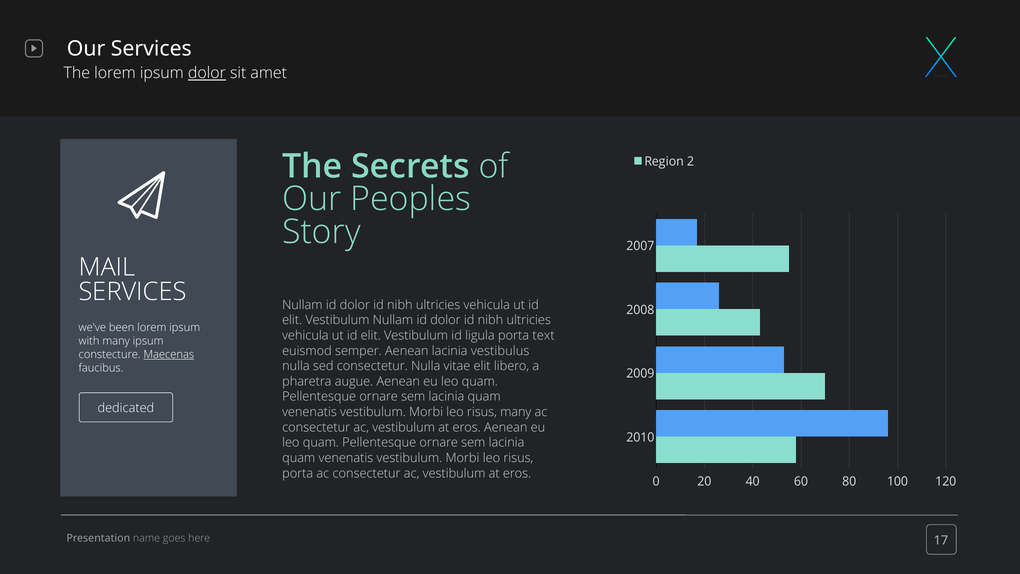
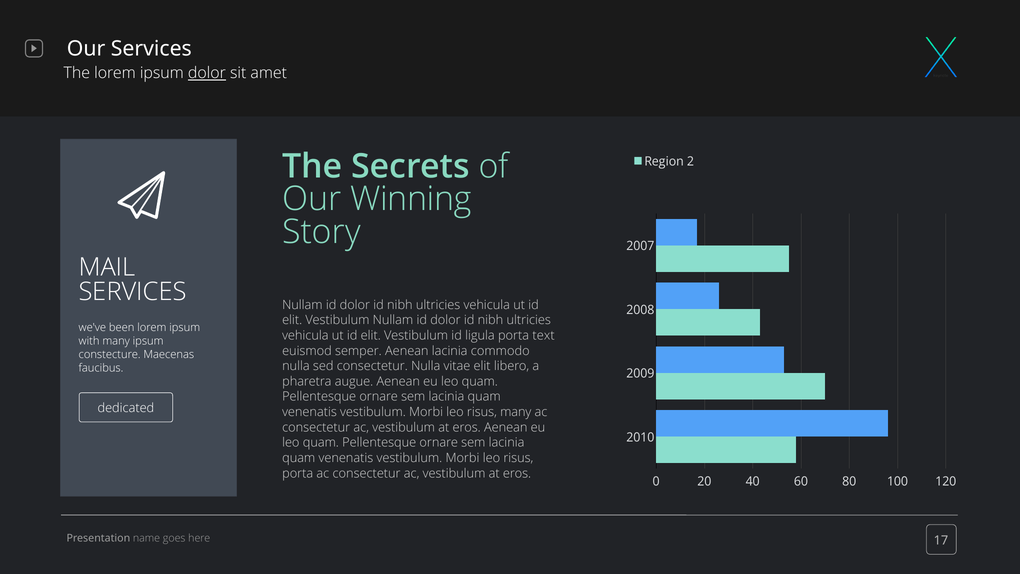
Peoples: Peoples -> Winning (411, 199)
vestibulus: vestibulus -> commodo (500, 351)
Maecenas underline: present -> none (169, 354)
